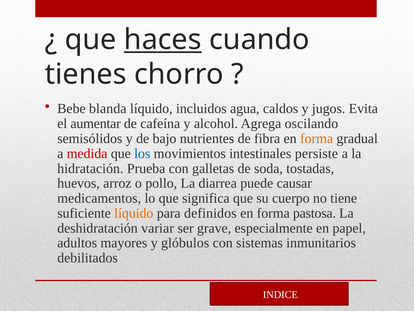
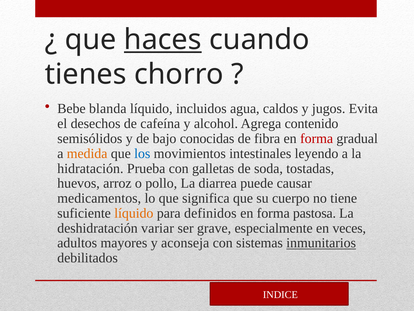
aumentar: aumentar -> desechos (96, 123)
oscilando: oscilando -> contenido (312, 123)
nutrientes: nutrientes -> conocidas (207, 138)
forma colour: orange -> red (317, 138)
medida colour: red -> orange (87, 153)
persiste: persiste -> leyendo (317, 153)
papel: papel -> veces (349, 228)
glóbulos: glóbulos -> aconseja (185, 243)
inmunitarios underline: none -> present (321, 243)
